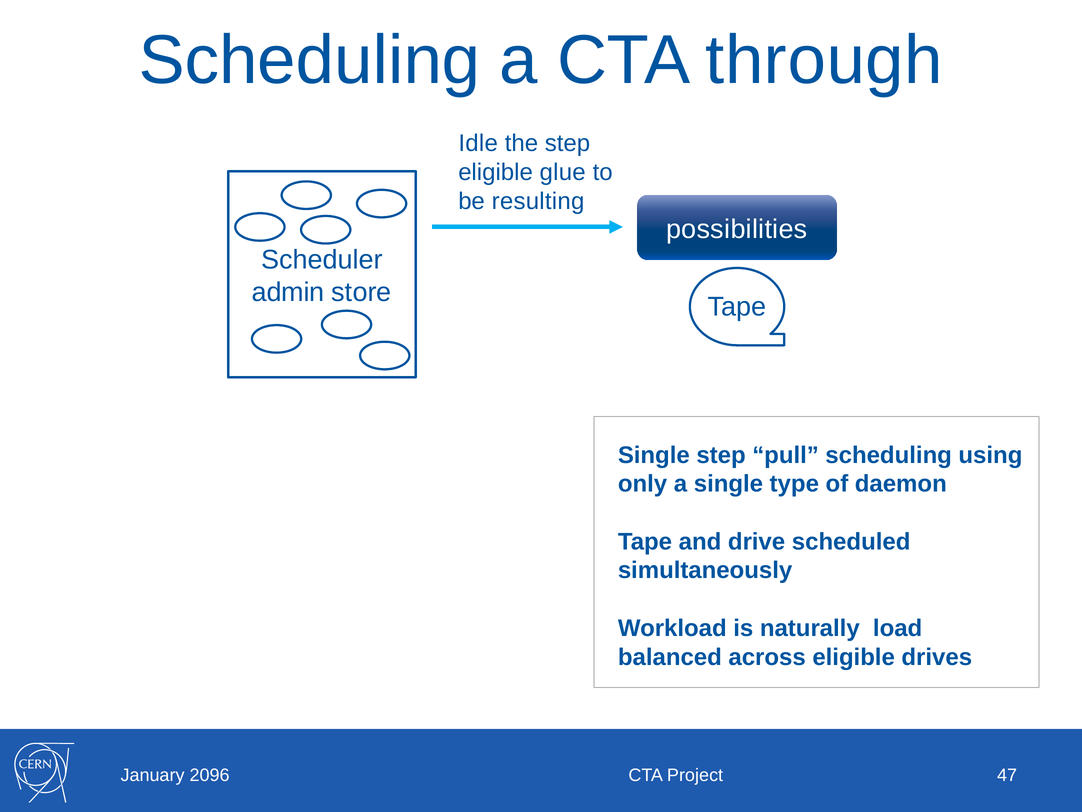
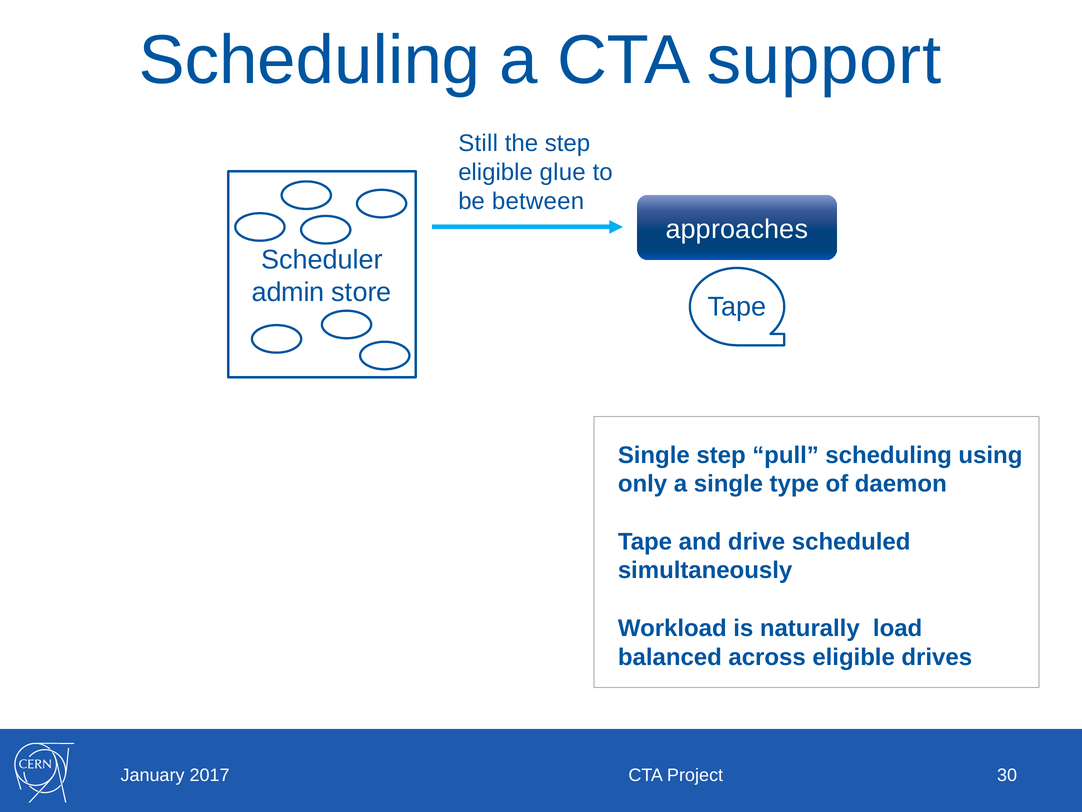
through: through -> support (824, 60)
Idle: Idle -> Still (478, 143)
resulting: resulting -> between (538, 201)
possibilities: possibilities -> approaches (737, 229)
2096: 2096 -> 2017 (210, 775)
47: 47 -> 30 (1007, 775)
